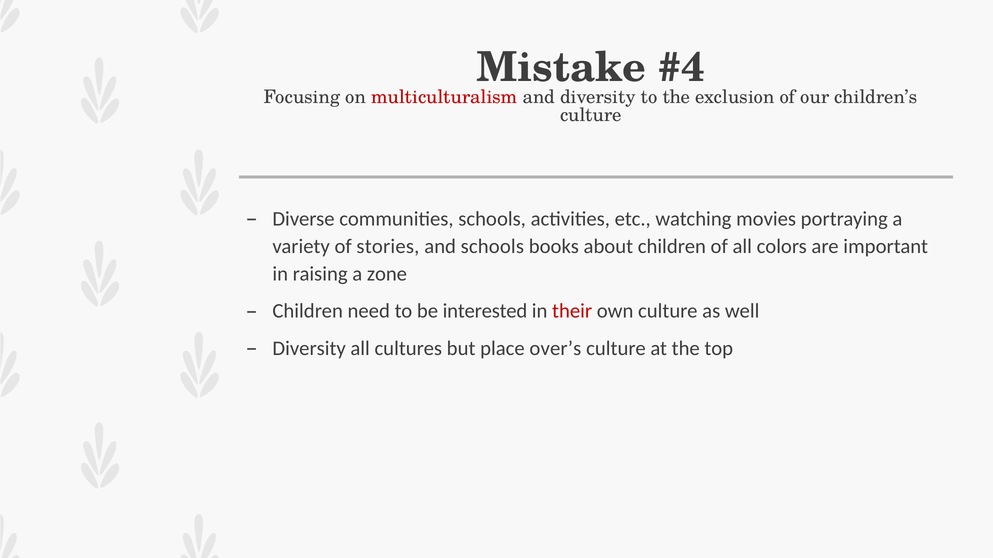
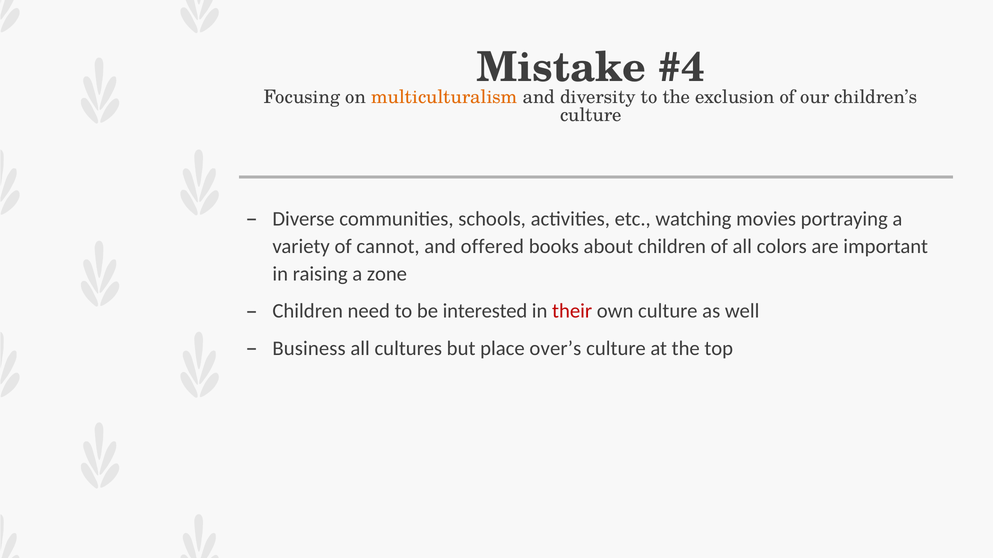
multiculturalism colour: red -> orange (444, 97)
stories: stories -> cannot (388, 247)
and schools: schools -> offered (492, 247)
Diversity: Diversity -> Business (309, 349)
